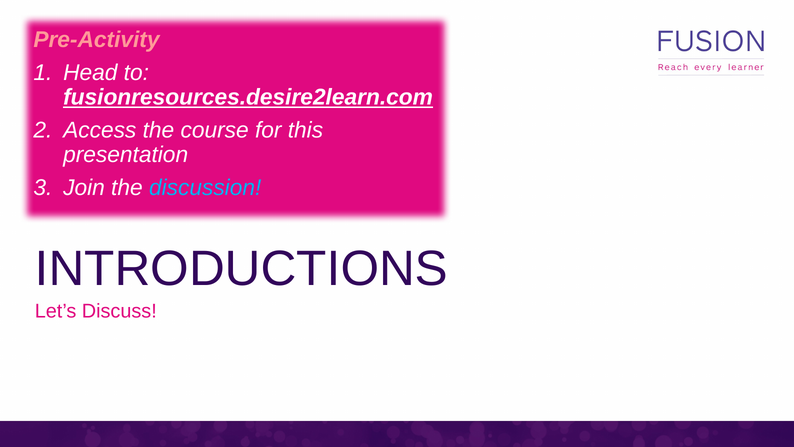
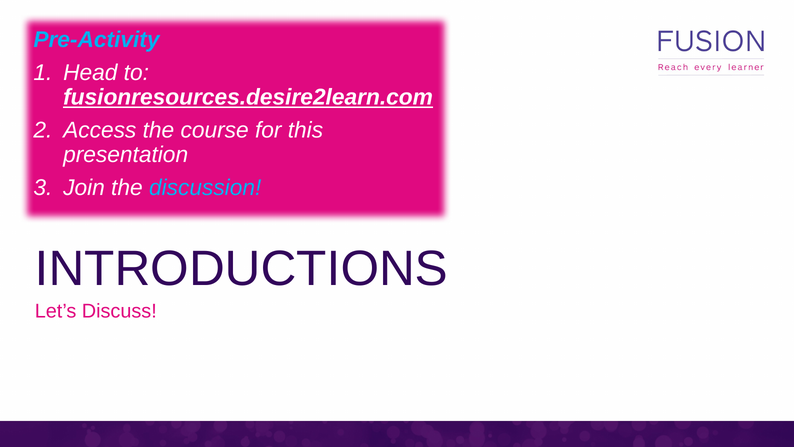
Pre-Activity colour: pink -> light blue (96, 40)
